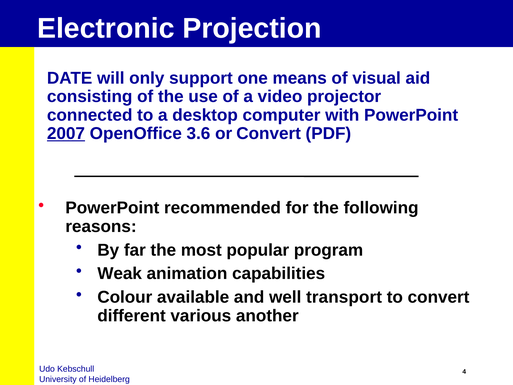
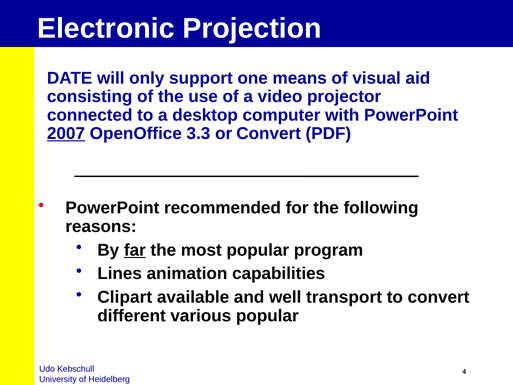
3.6: 3.6 -> 3.3 (198, 134)
far underline: none -> present (135, 250)
Weak: Weak -> Lines (120, 273)
Colour: Colour -> Clipart (125, 297)
various another: another -> popular (267, 316)
